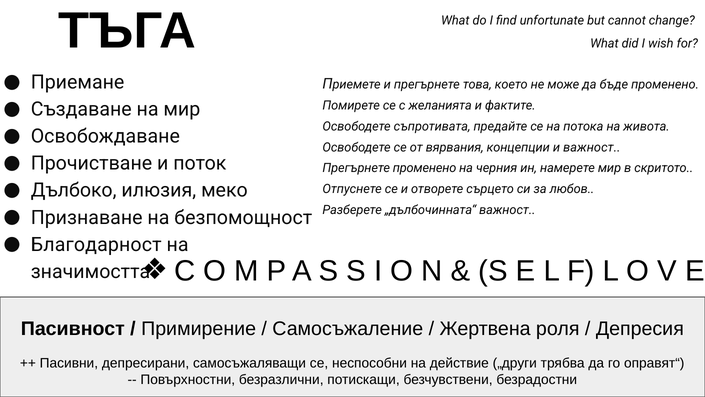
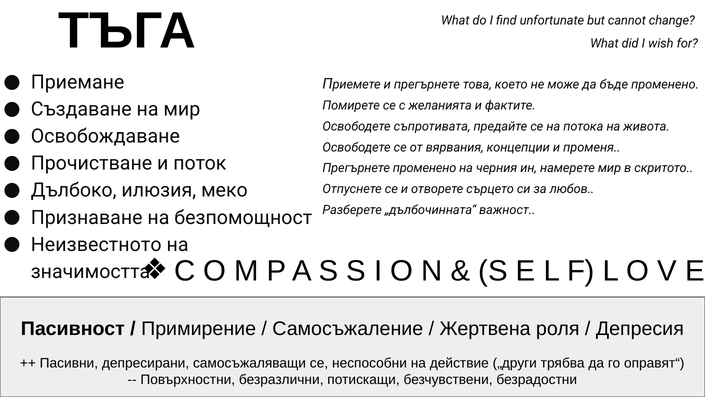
и важност: важност -> променя (592, 147)
Благодарност: Благодарност -> Неизвестното (96, 244)
